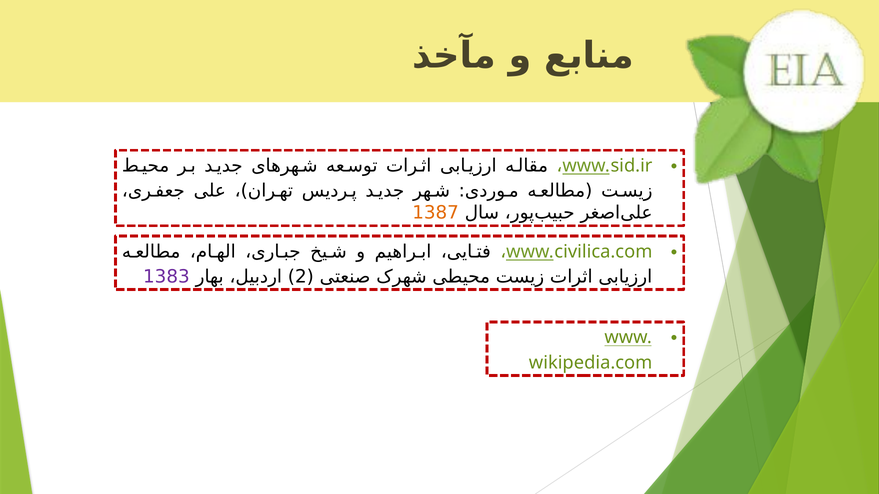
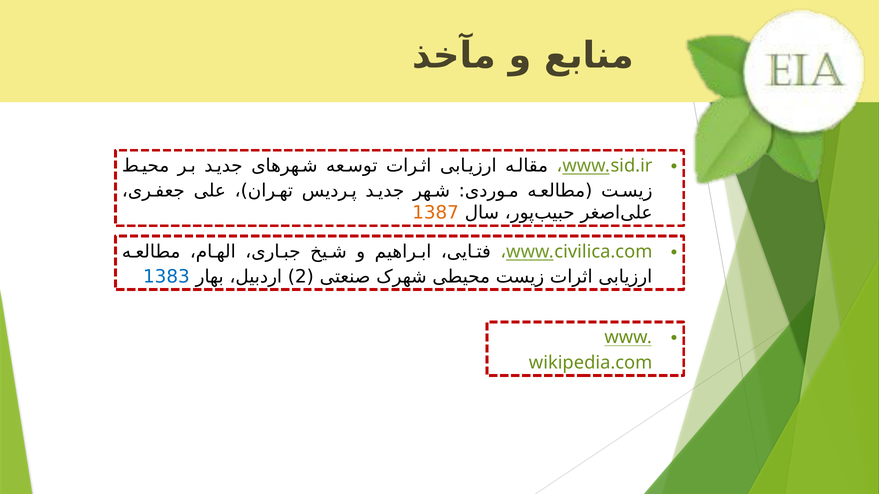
1383 colour: purple -> blue (166, 277)
